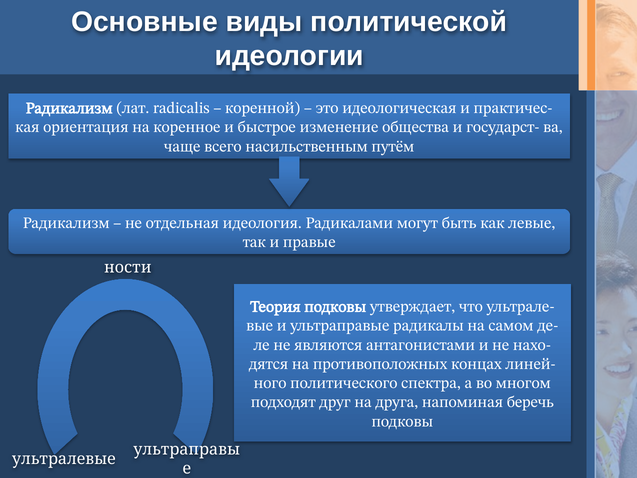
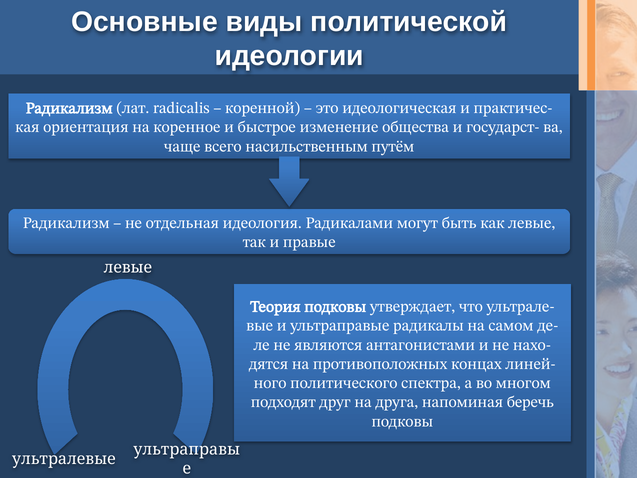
ности: ности -> левые (128, 268)
